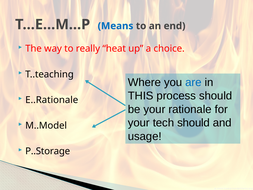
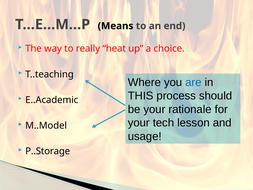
Means colour: blue -> black (116, 26)
E..Rationale: E..Rationale -> E..Academic (52, 100)
tech should: should -> lesson (193, 123)
